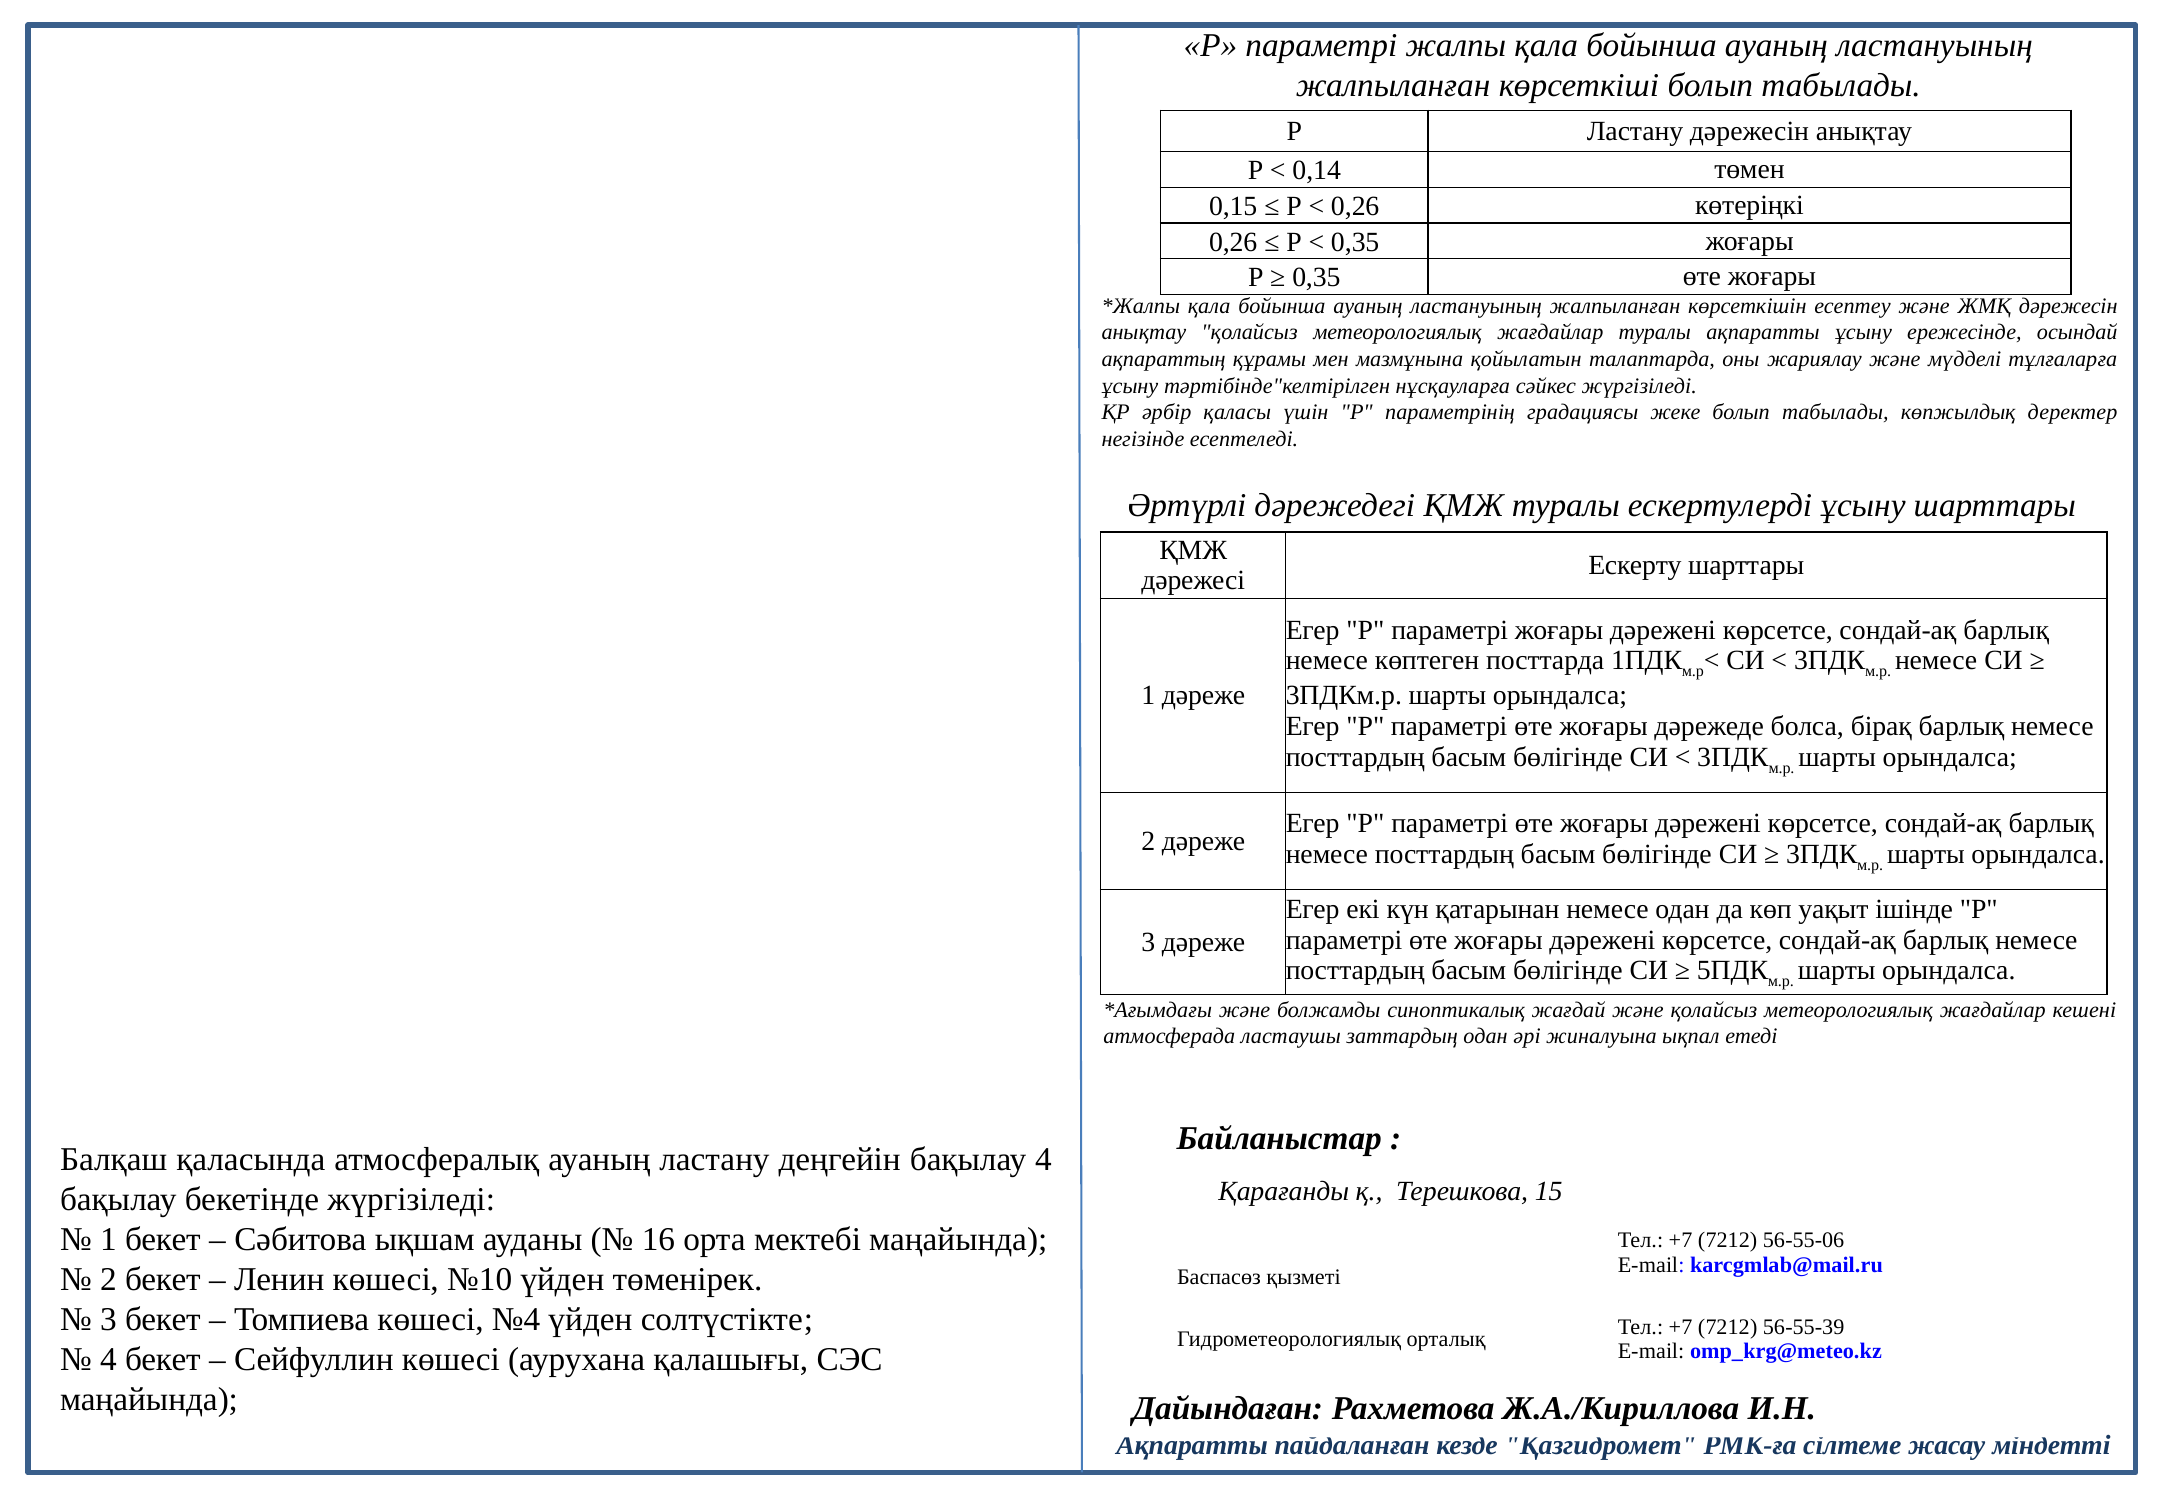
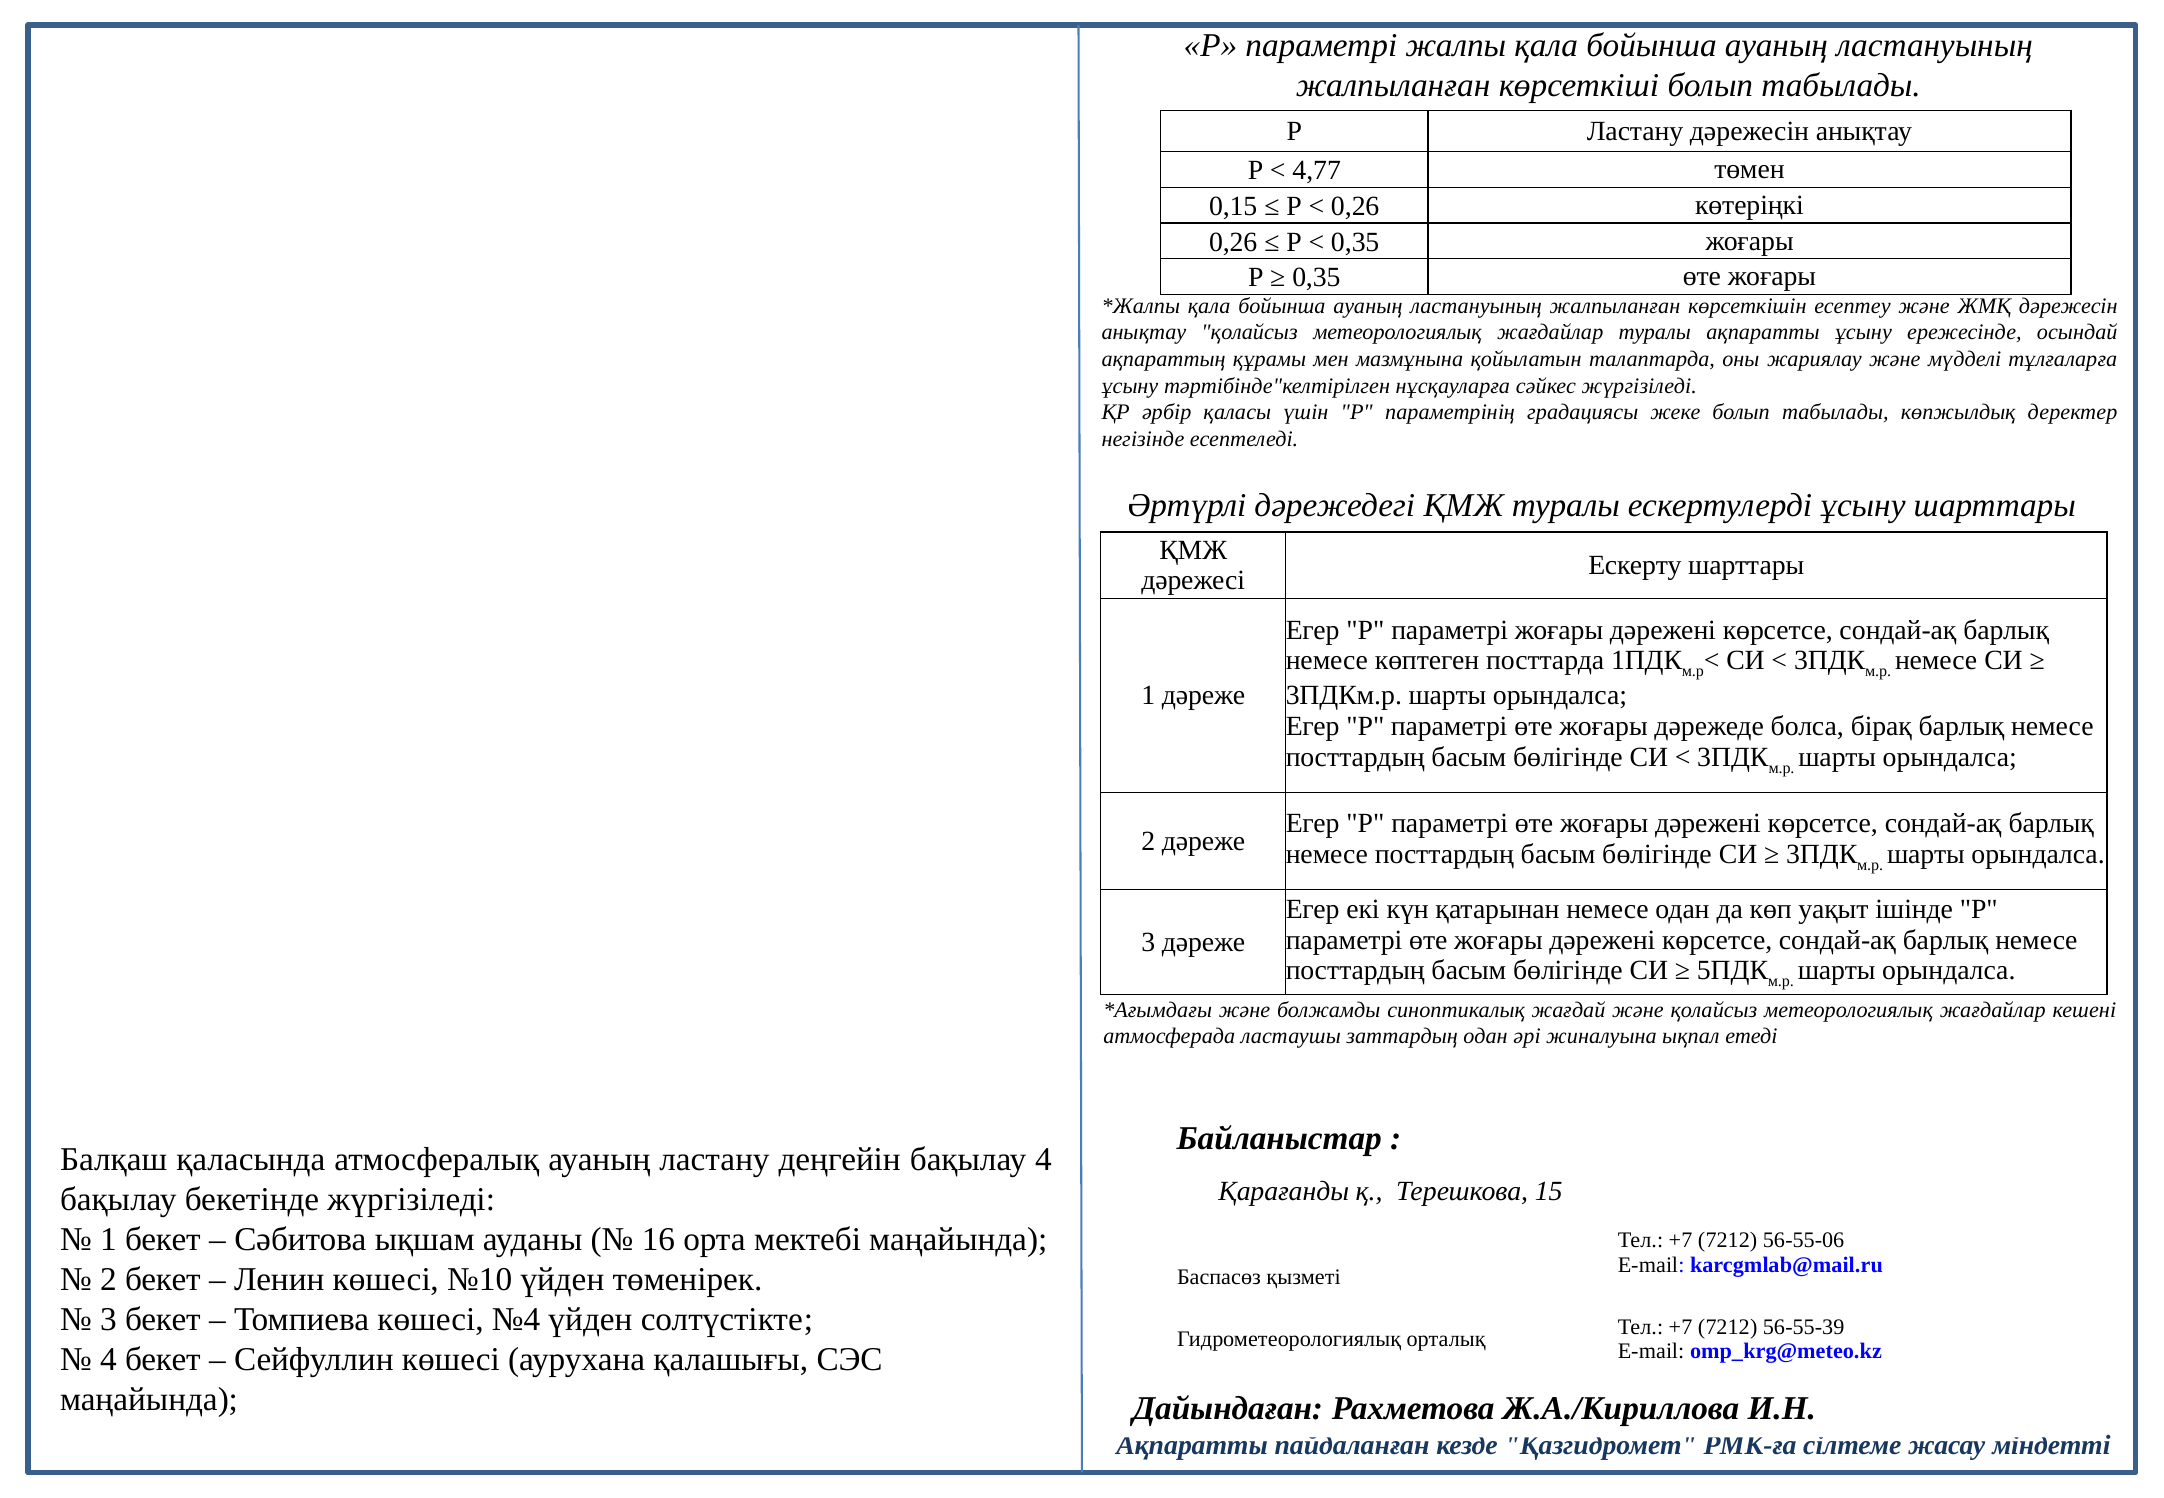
0,14: 0,14 -> 4,77 (1317, 171)
